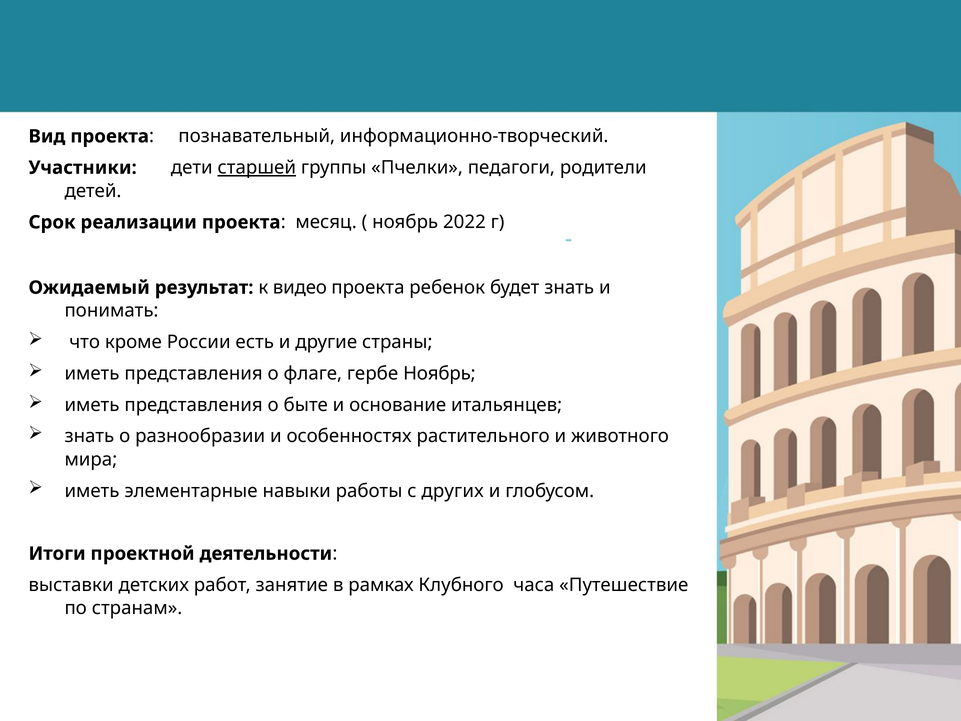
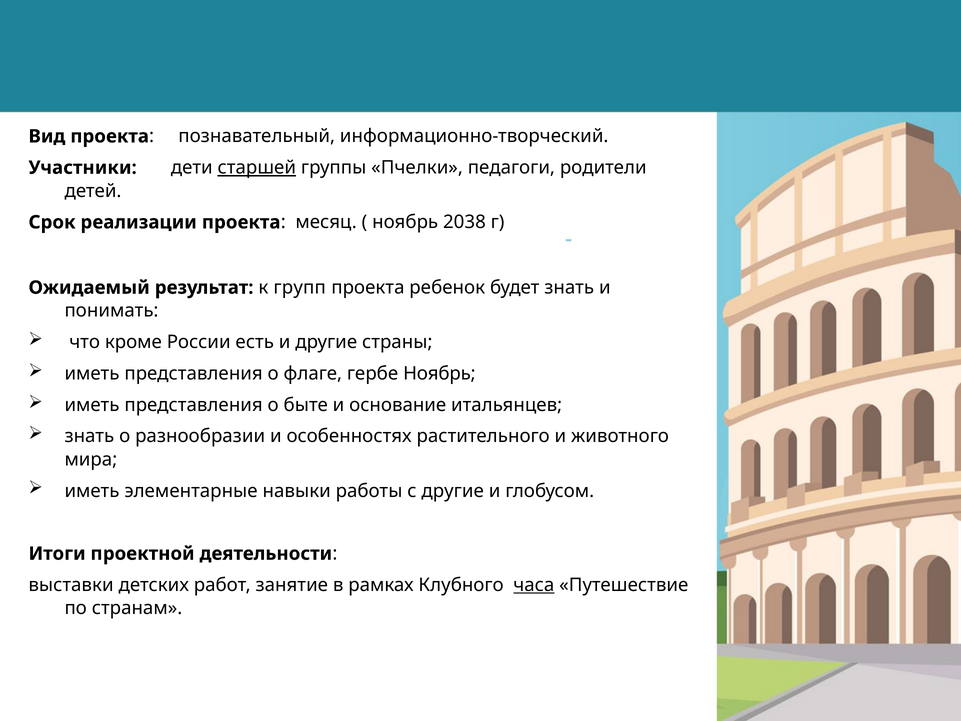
2022: 2022 -> 2038 (464, 222)
видео: видео -> групп (300, 288)
с других: других -> другие (453, 491)
часа underline: none -> present (534, 585)
